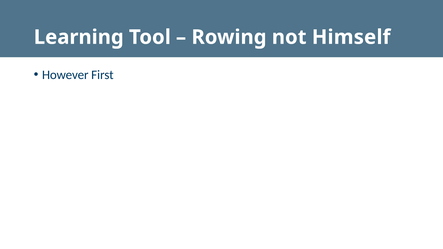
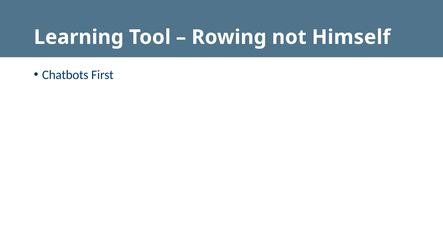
However: However -> Chatbots (65, 75)
